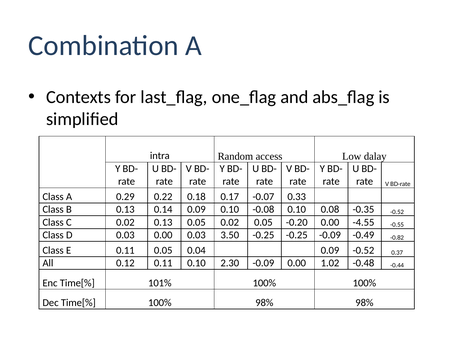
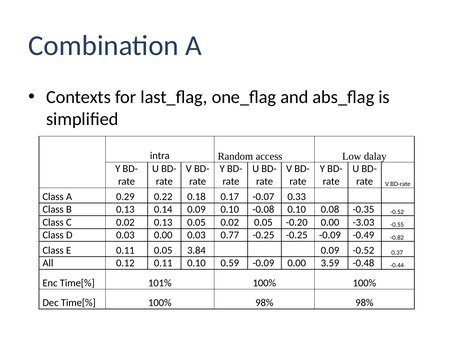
-4.55: -4.55 -> -3.03 (363, 222)
3.50: 3.50 -> 0.77 (230, 235)
0.04: 0.04 -> 3.84 (196, 250)
2.30: 2.30 -> 0.59 (230, 263)
1.02: 1.02 -> 3.59 (330, 263)
